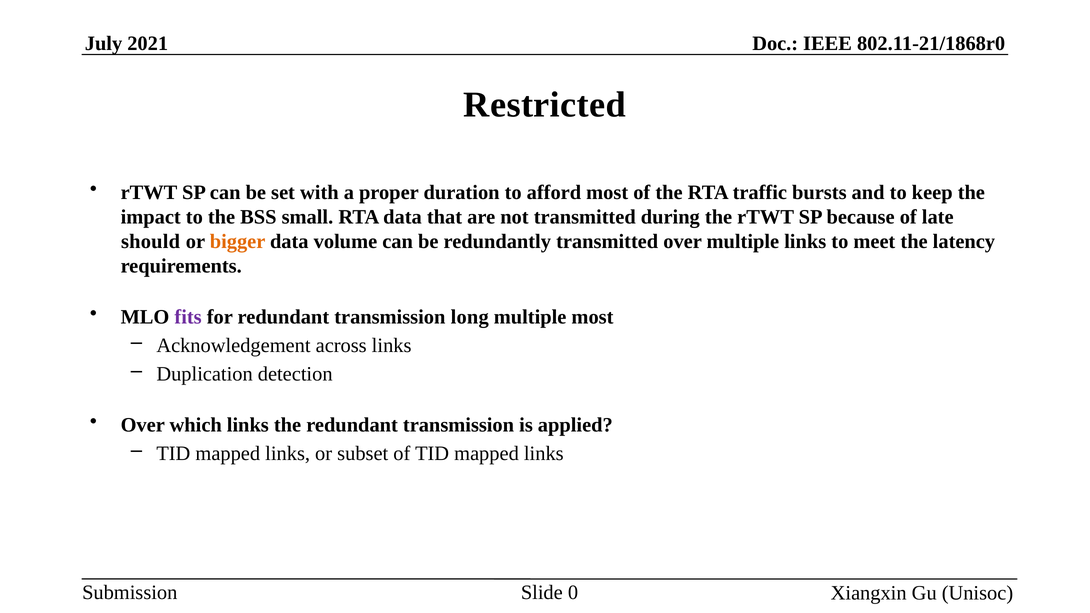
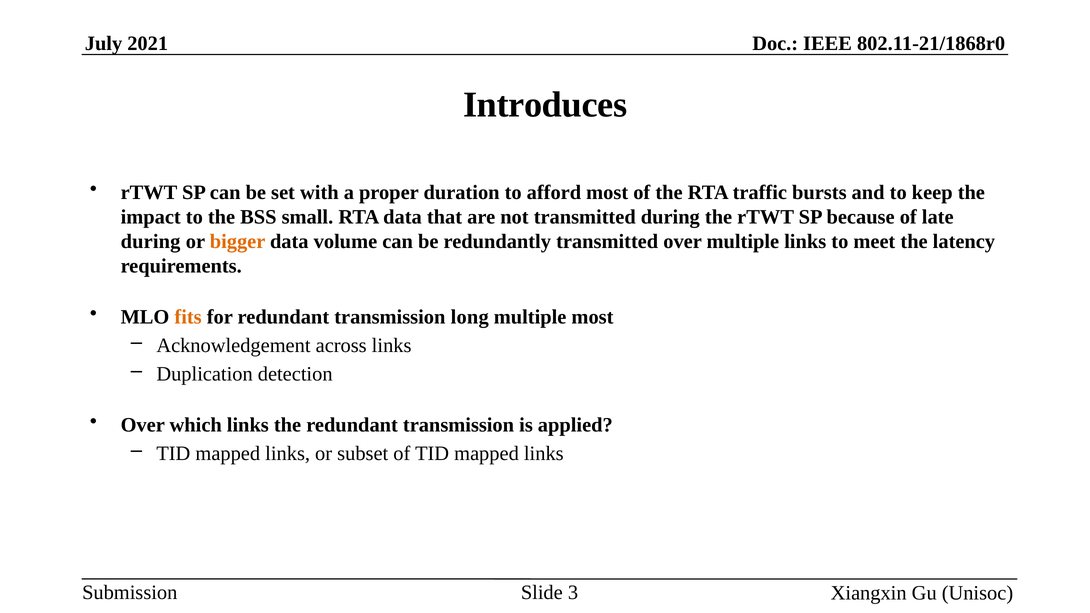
Restricted: Restricted -> Introduces (545, 105)
should: should -> during (151, 241)
fits colour: purple -> orange (188, 317)
0: 0 -> 3 (573, 593)
